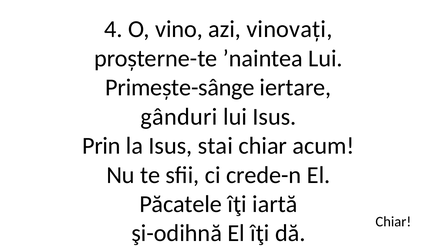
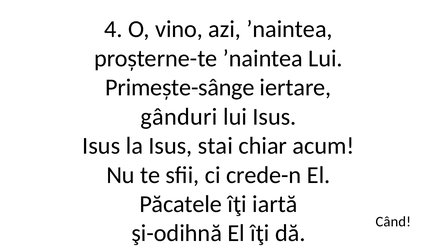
azi vinovați: vinovați -> ʼnaintea (290, 29)
Prin: Prin -> Isus (101, 146)
Chiar: Chiar -> Când (393, 222)
